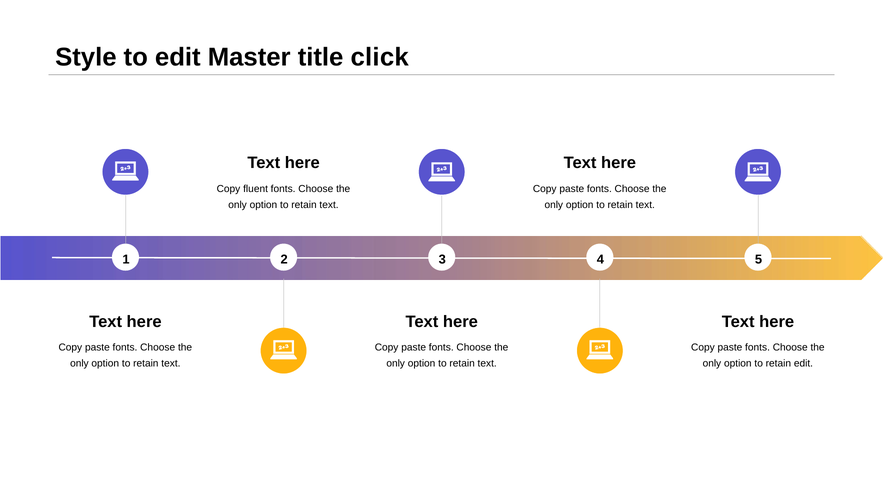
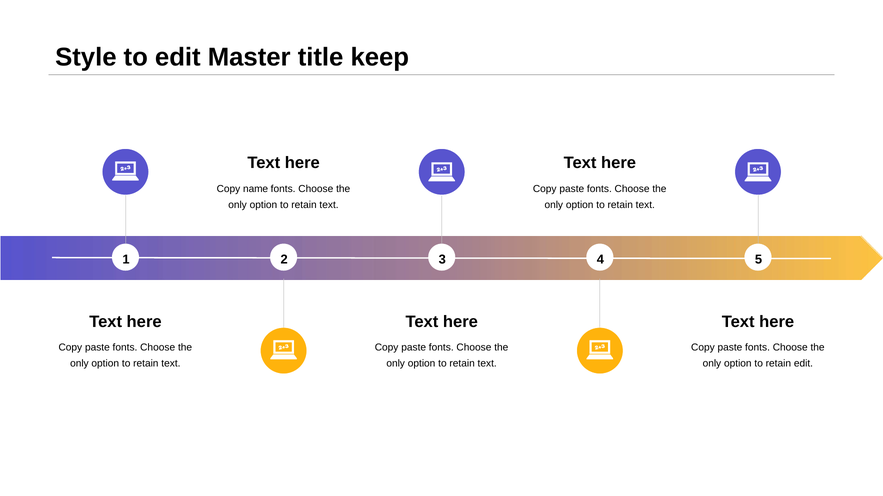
click: click -> keep (380, 57)
fluent: fluent -> name (256, 189)
